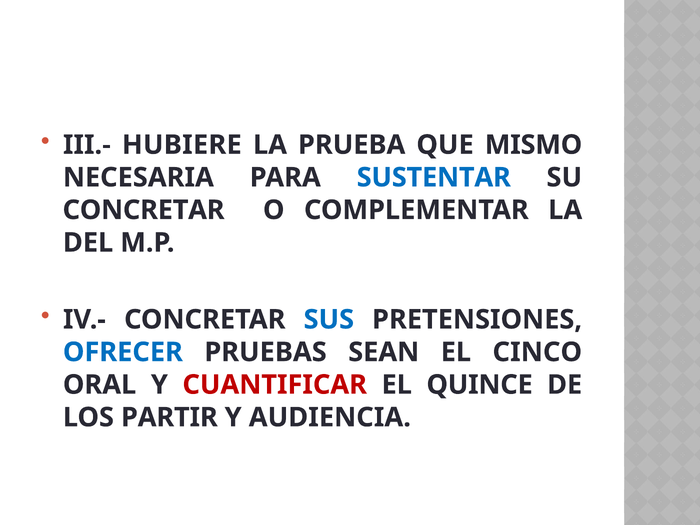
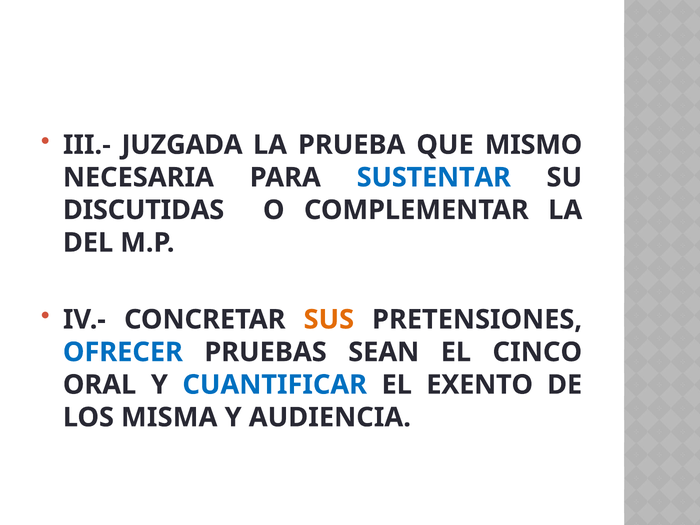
HUBIERE: HUBIERE -> JUZGADA (182, 145)
CONCRETAR: CONCRETAR -> DISCUTIDAS (144, 210)
SUS colour: blue -> orange (329, 320)
CUANTIFICAR colour: red -> blue (275, 385)
QUINCE: QUINCE -> EXENTO (480, 385)
PARTIR: PARTIR -> MISMA (169, 417)
